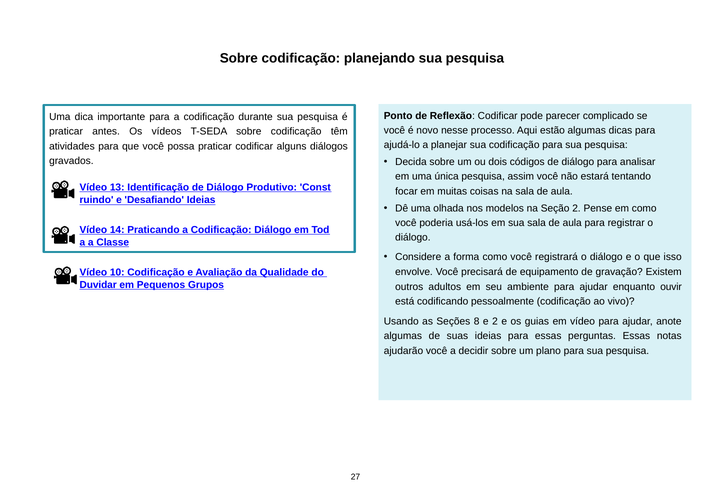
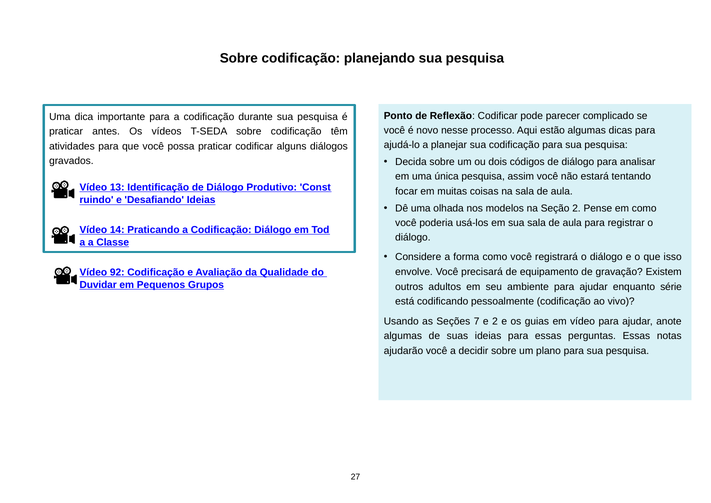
10: 10 -> 92 (117, 272)
ouvir: ouvir -> série (671, 287)
8: 8 -> 7 (477, 321)
